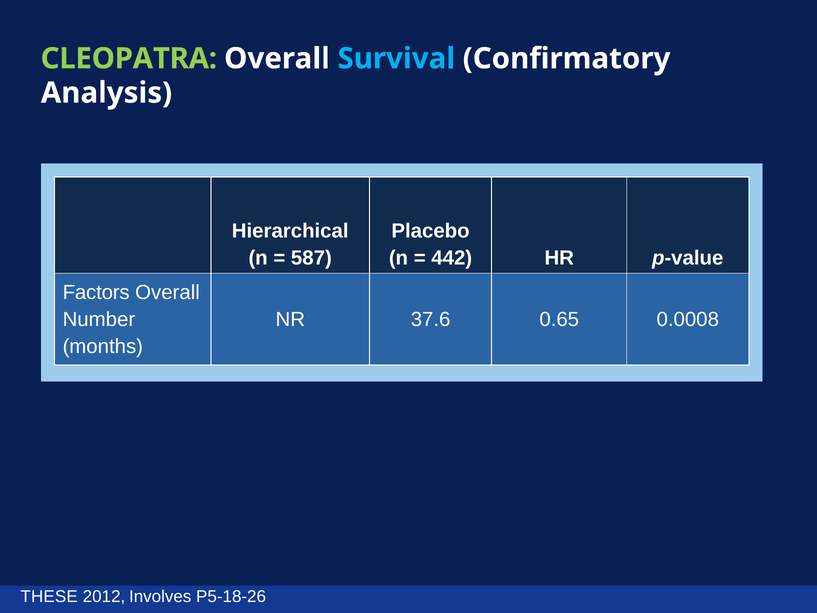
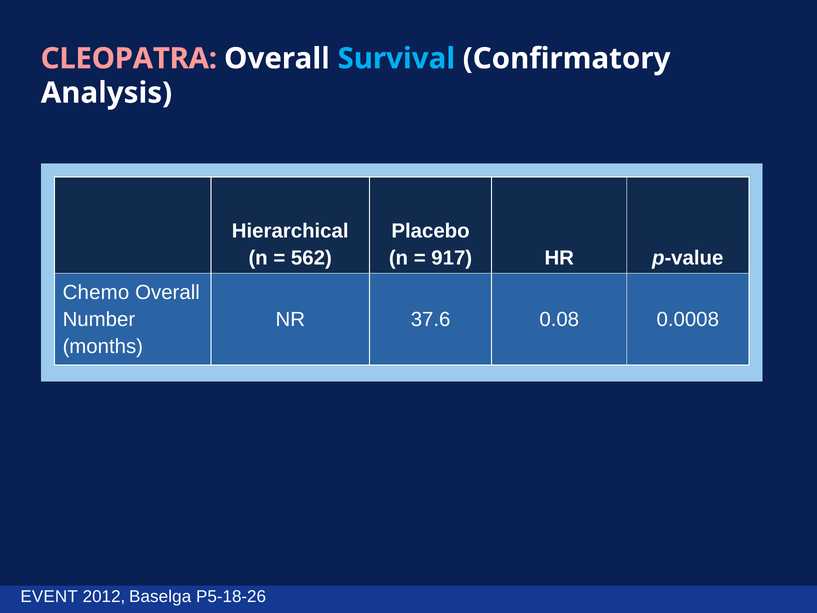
CLEOPATRA colour: light green -> pink (129, 59)
587: 587 -> 562 (311, 258)
442: 442 -> 917 (452, 258)
Factors: Factors -> Chemo (96, 292)
0.65: 0.65 -> 0.08 (559, 319)
THESE: THESE -> EVENT (49, 596)
Involves: Involves -> Baselga (160, 596)
